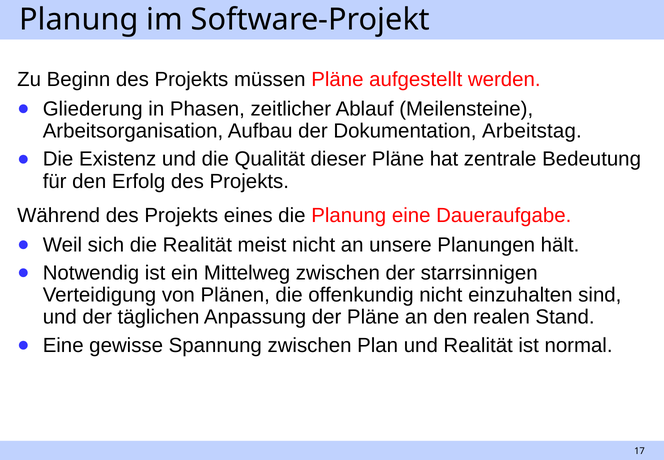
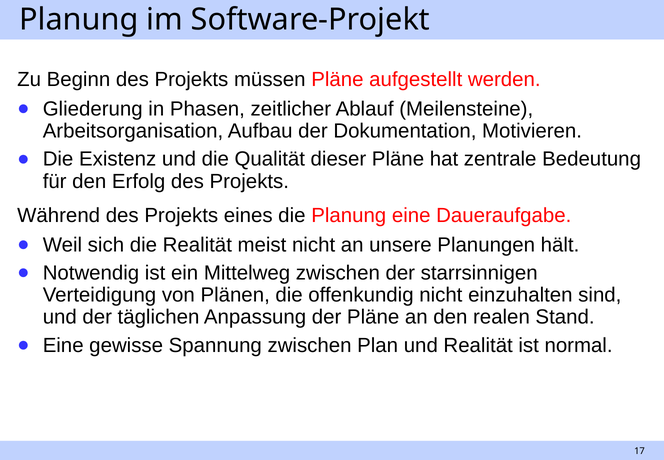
Arbeitstag: Arbeitstag -> Motivieren (532, 131)
